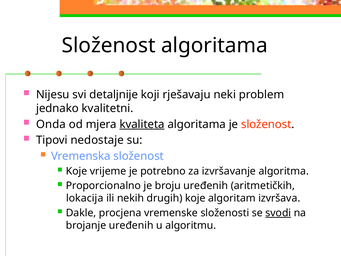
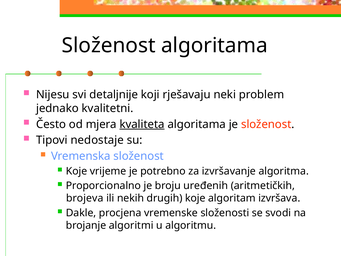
Onda: Onda -> Često (51, 124)
lokacija: lokacija -> brojeva (85, 198)
svodi underline: present -> none (278, 213)
brojanje uređenih: uređenih -> algoritmi (131, 225)
